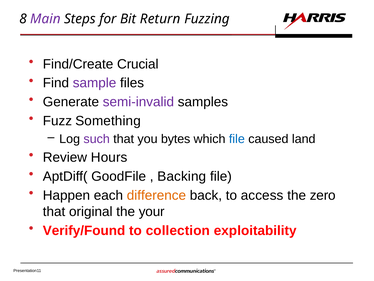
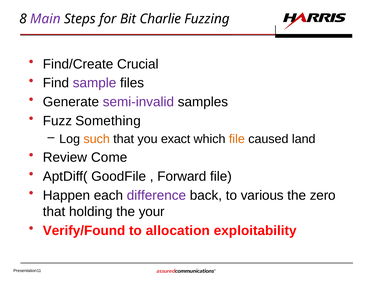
Return: Return -> Charlie (160, 19)
such colour: purple -> orange (97, 139)
bytes: bytes -> exact (176, 139)
file colour: blue -> orange (237, 139)
Hours: Hours -> Come (109, 157)
Backing: Backing -> Forward (182, 176)
difference colour: orange -> purple (156, 195)
access: access -> various (262, 195)
original: original -> holding (91, 211)
collection: collection -> allocation (178, 230)
